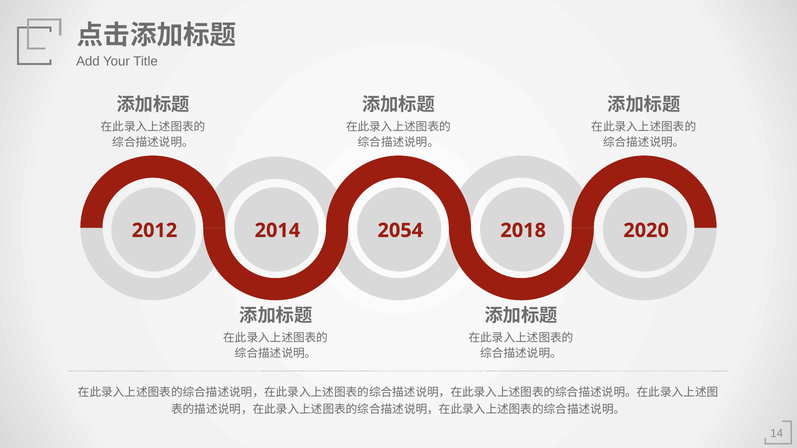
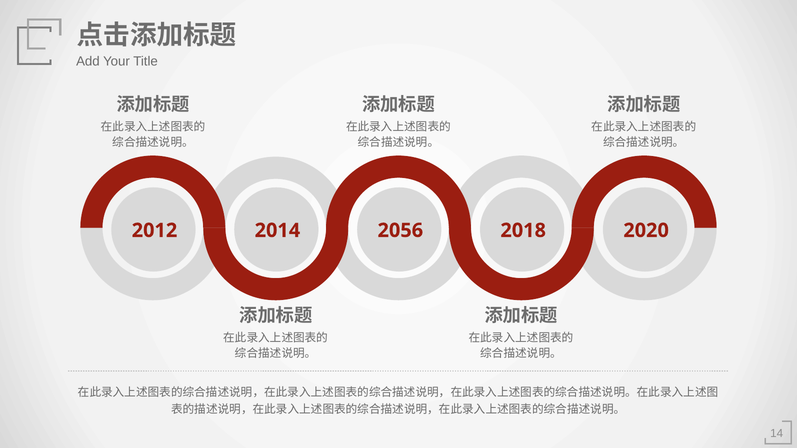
2054: 2054 -> 2056 (400, 231)
